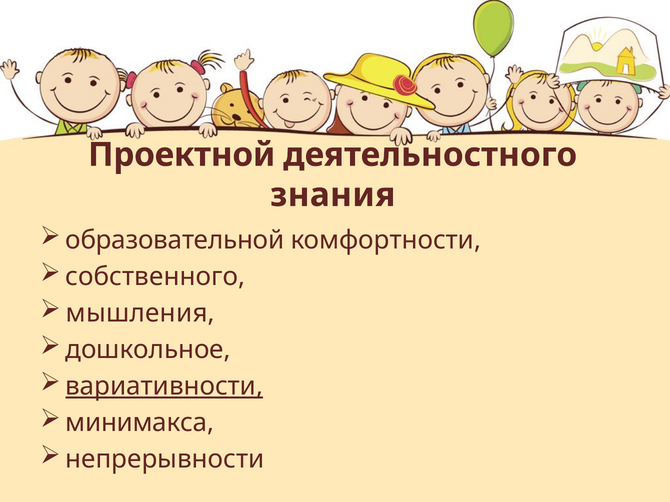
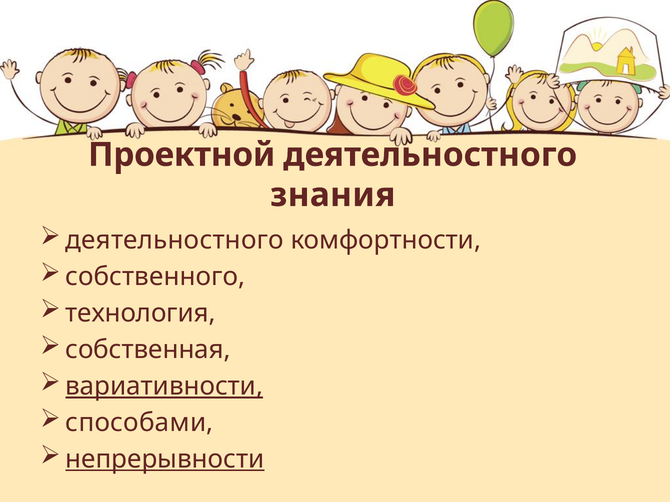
образовательной: образовательной -> деятельностного (175, 241)
мышления: мышления -> технология (141, 314)
дошкольное: дошкольное -> собственная (148, 350)
минимакса: минимакса -> способами (139, 423)
непрерывности underline: none -> present (165, 460)
